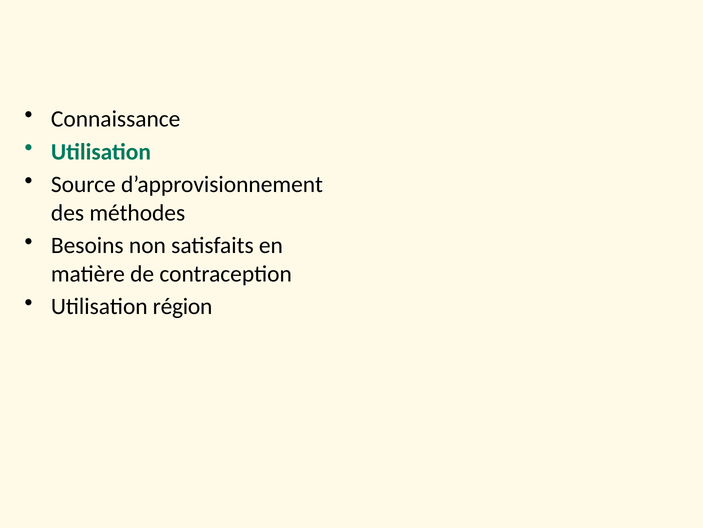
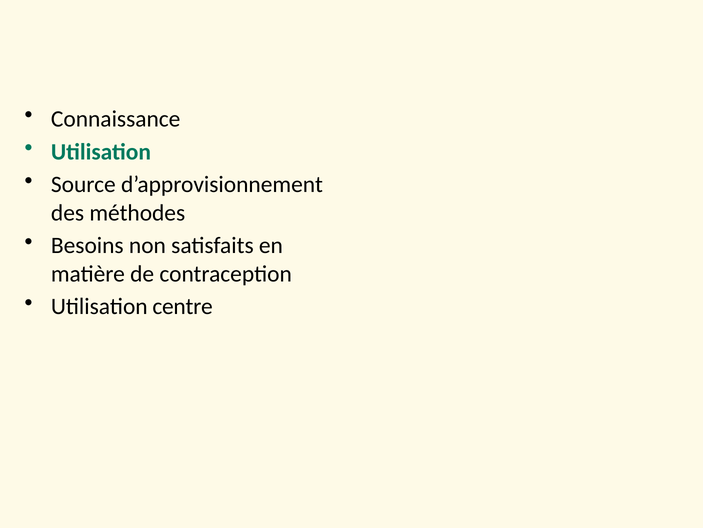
région: région -> centre (183, 306)
